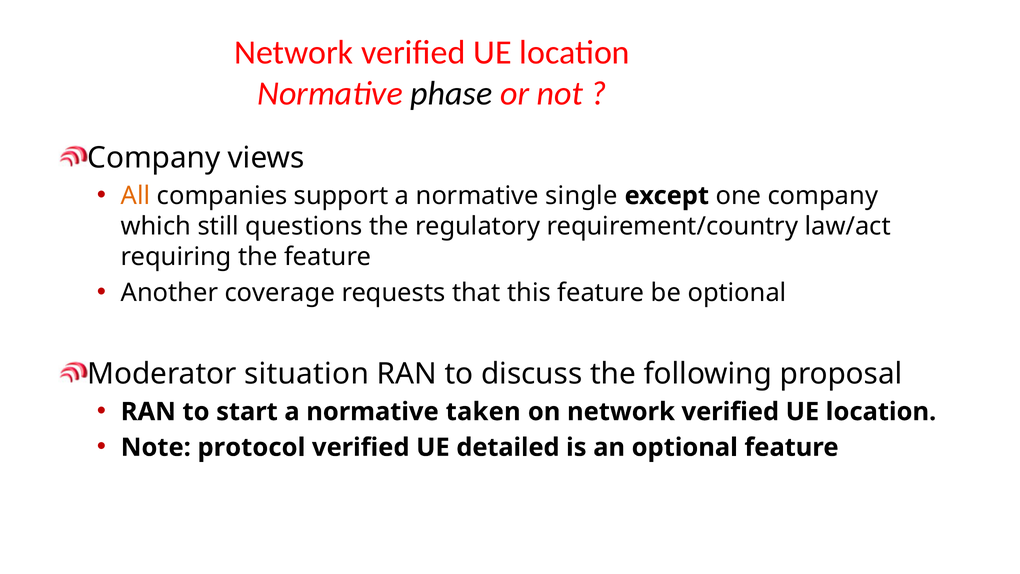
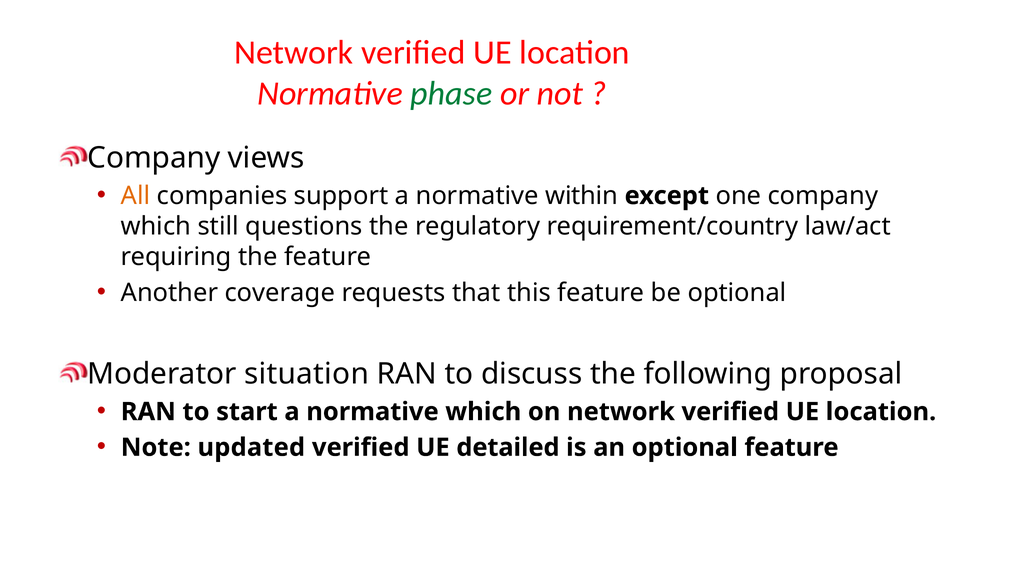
phase colour: black -> green (451, 94)
single: single -> within (582, 196)
normative taken: taken -> which (483, 412)
protocol: protocol -> updated (251, 447)
